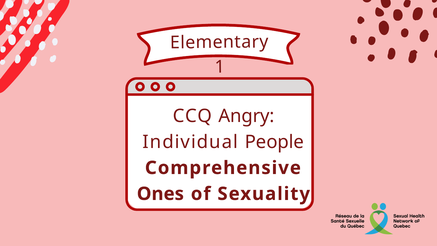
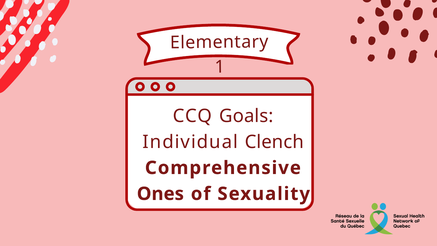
Angry: Angry -> Goals (246, 116)
People: People -> Clench (274, 142)
